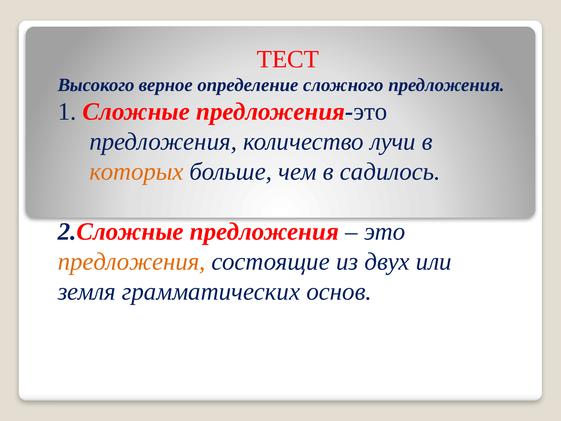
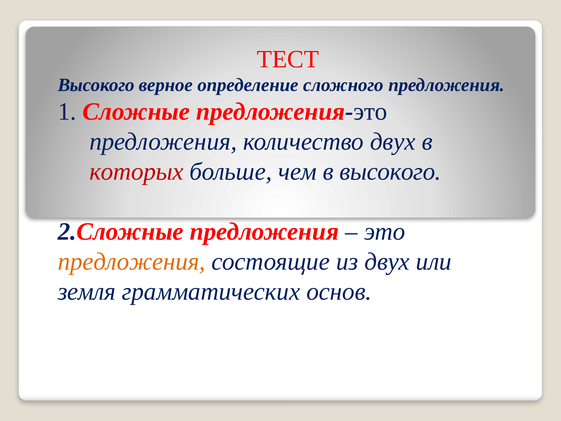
количество лучи: лучи -> двух (393, 142)
которых colour: orange -> red (136, 172)
в садилось: садилось -> высокого (390, 172)
